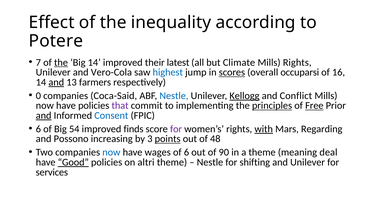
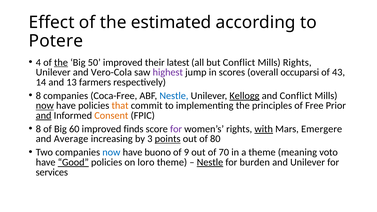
inequality: inequality -> estimated (171, 22)
7: 7 -> 4 (38, 62)
Big 14: 14 -> 50 (94, 62)
but Climate: Climate -> Conflict (239, 62)
highest colour: blue -> purple (168, 72)
scores underline: present -> none (232, 72)
16: 16 -> 43 (339, 72)
and underline: present -> none (56, 82)
0: 0 -> 8 (38, 96)
Coca-Said: Coca-Said -> Coca-Free (114, 96)
now underline: none -> present (45, 106)
that colour: purple -> orange (120, 106)
principles underline: present -> none (272, 106)
Free underline: present -> none (314, 106)
Consent colour: blue -> orange (111, 116)
6: 6 -> 8 (38, 129)
54: 54 -> 60 (74, 129)
Regarding: Regarding -> Emergere (322, 129)
Possono: Possono -> Average (71, 139)
48: 48 -> 80 (215, 139)
wages: wages -> buono (158, 152)
of 6: 6 -> 9 (186, 152)
90: 90 -> 70 (224, 152)
deal: deal -> voto (329, 152)
altri: altri -> loro (146, 162)
Nestle underline: none -> present (210, 162)
shifting: shifting -> burden (255, 162)
